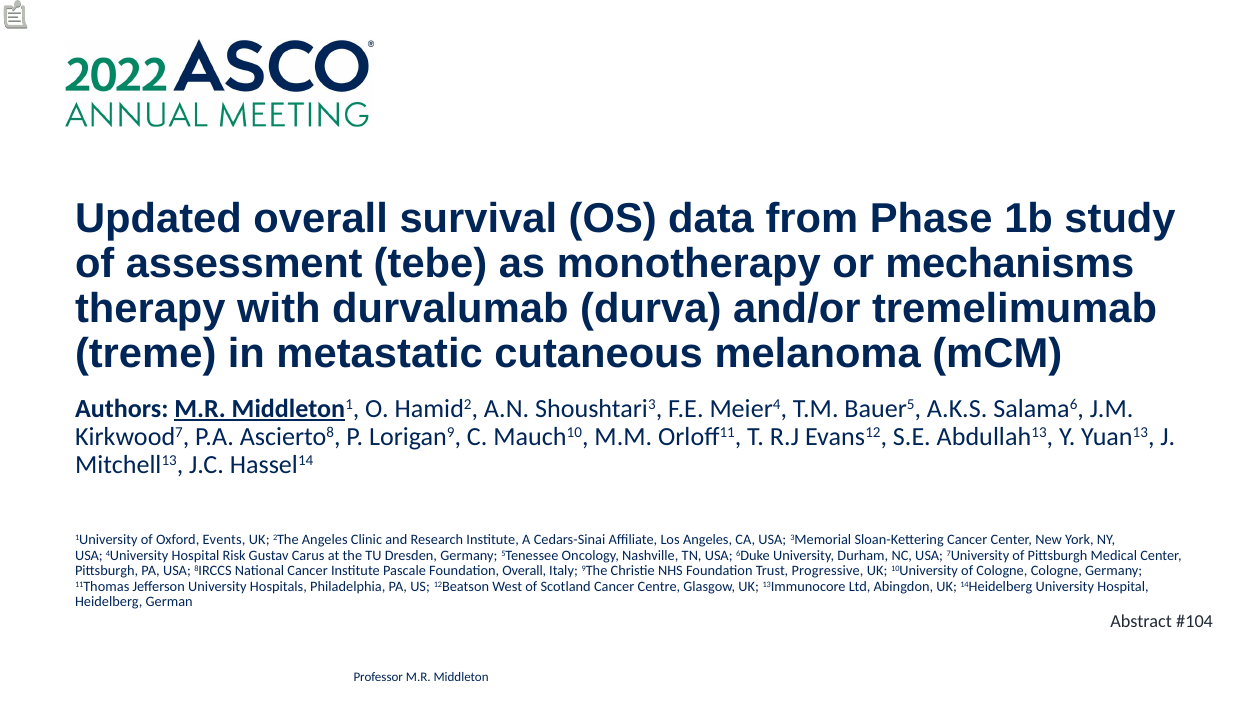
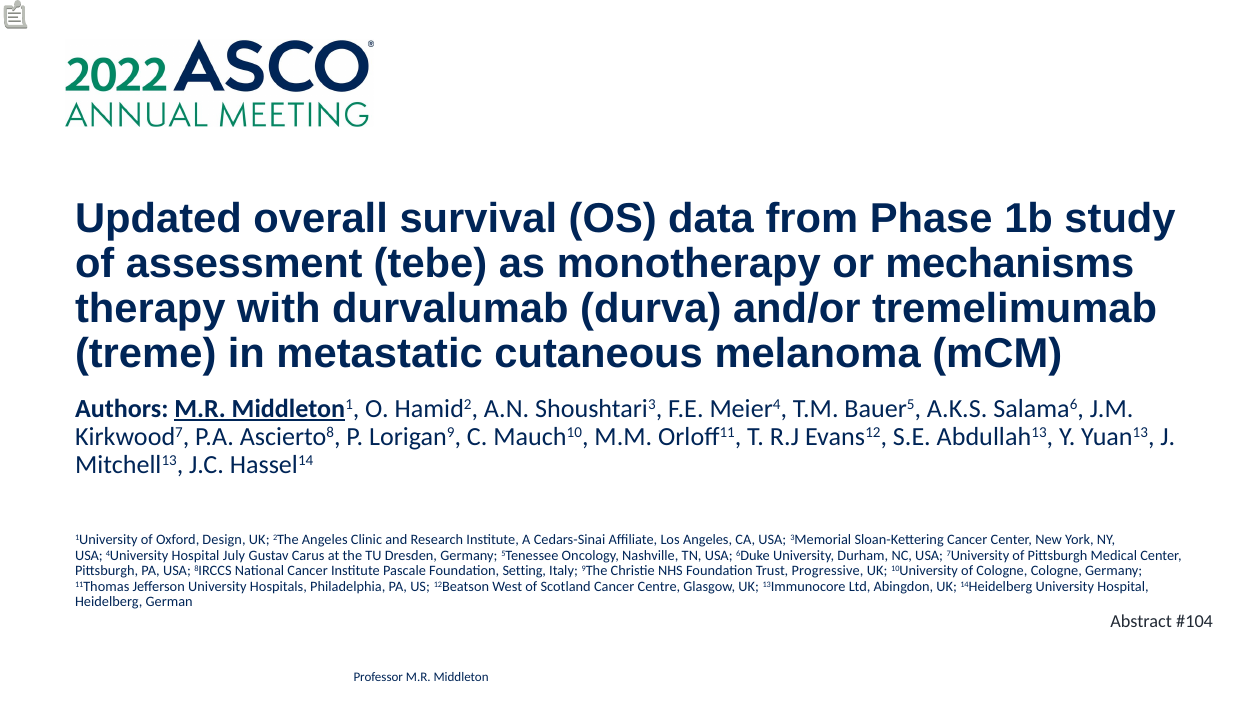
Events: Events -> Design (224, 540)
Risk: Risk -> July (234, 555)
Foundation Overall: Overall -> Setting (524, 571)
